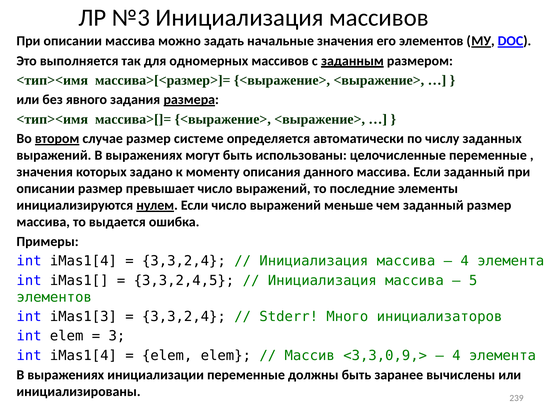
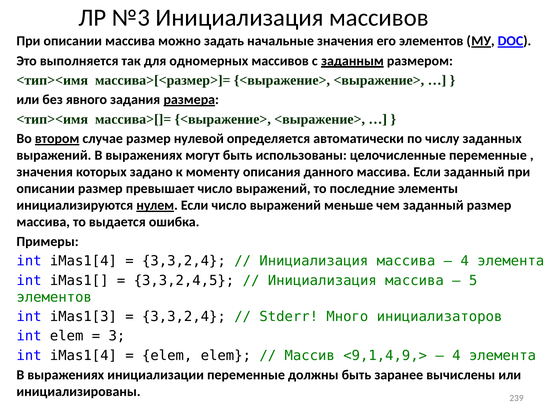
системе: системе -> нулевой (199, 139)
<3,3,0,9,>: <3,3,0,9,> -> <9,1,4,9,> (385, 356)
